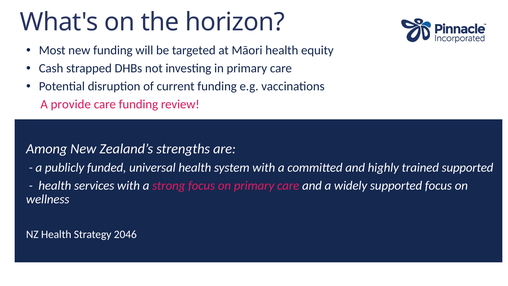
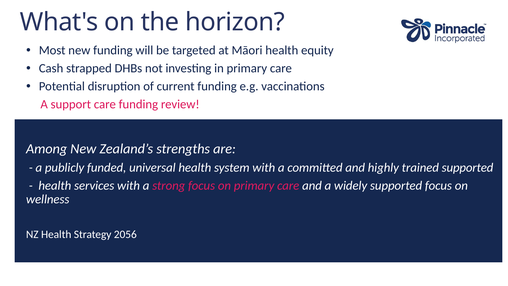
provide: provide -> support (71, 104)
2046: 2046 -> 2056 (125, 234)
